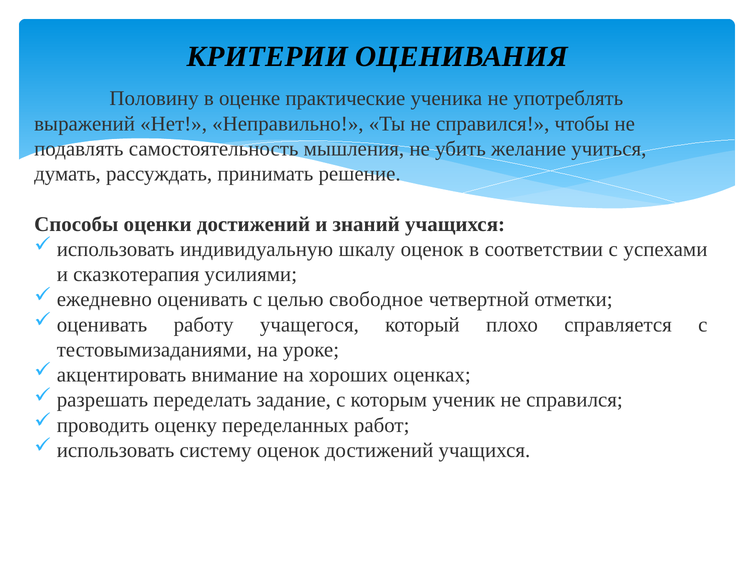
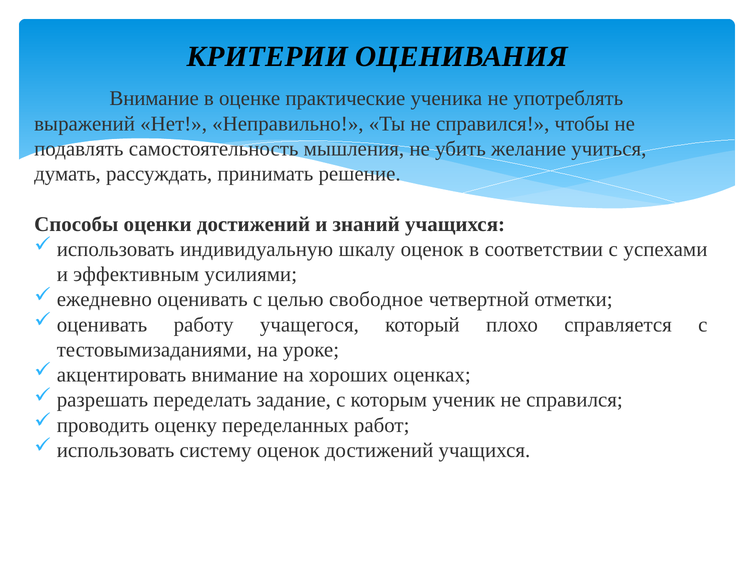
Половину: Половину -> Внимание (154, 99)
сказкотерапия: сказкотерапия -> эффективным (136, 274)
